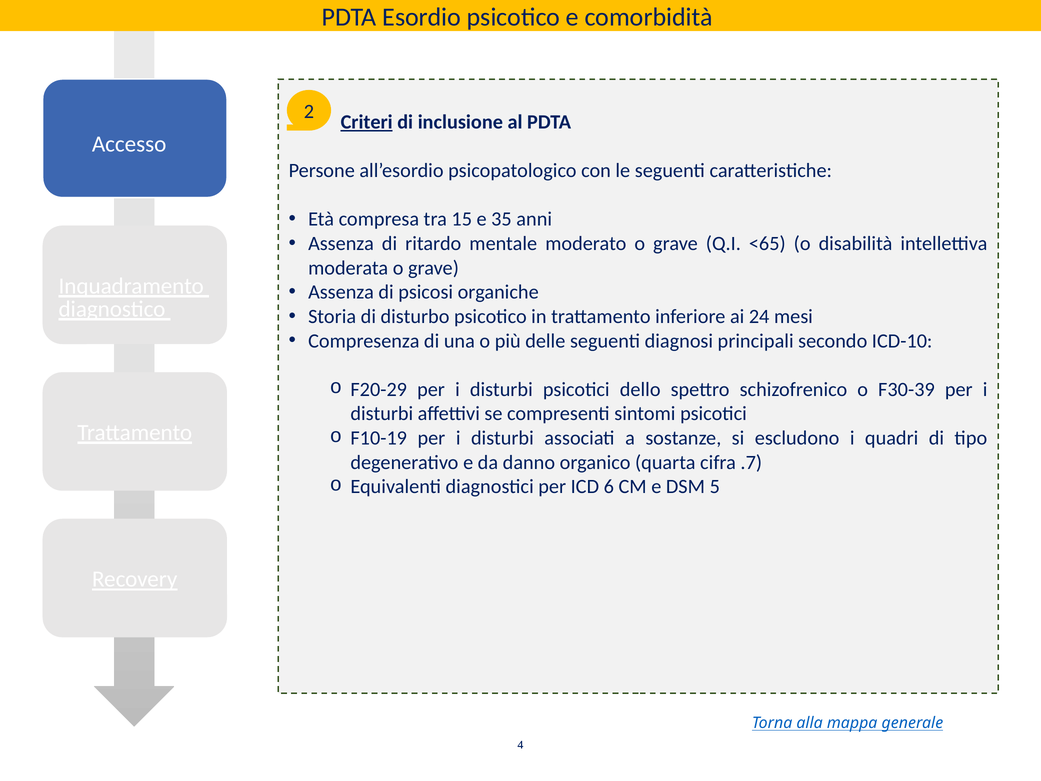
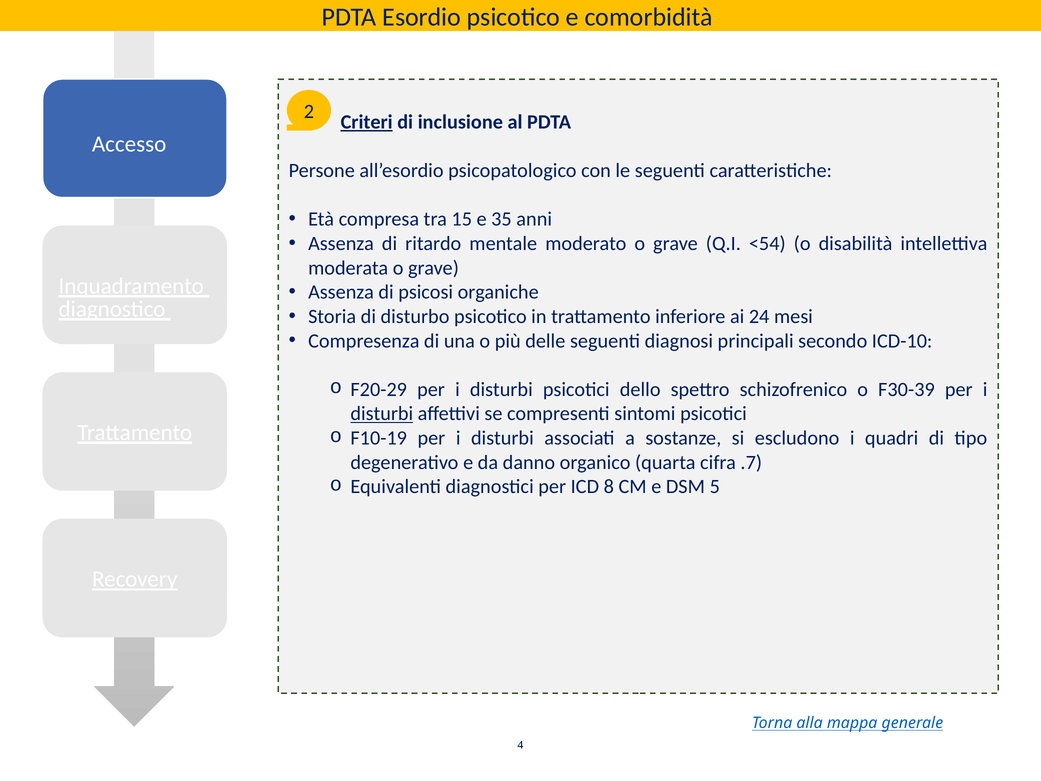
<65: <65 -> <54 (767, 244)
disturbi underline: none -> present (382, 414)
6: 6 -> 8 (609, 487)
